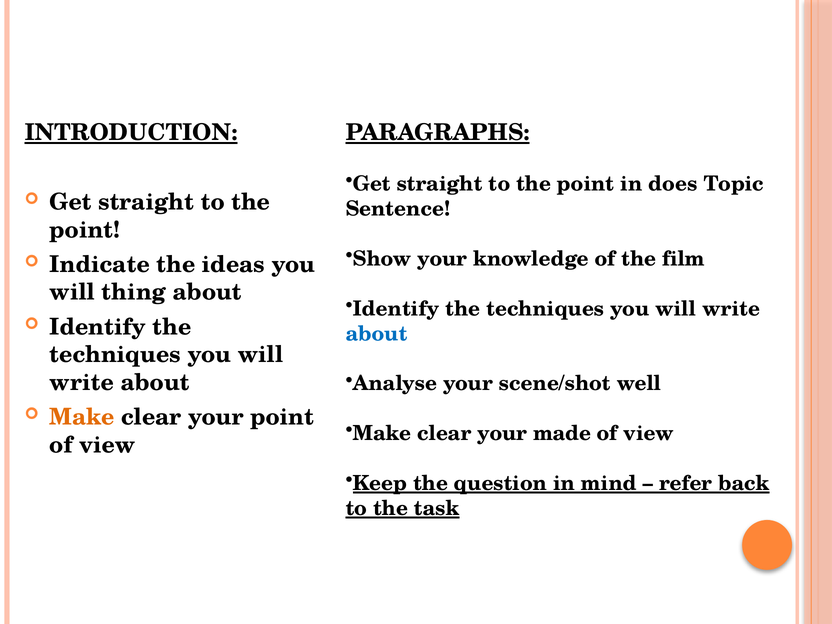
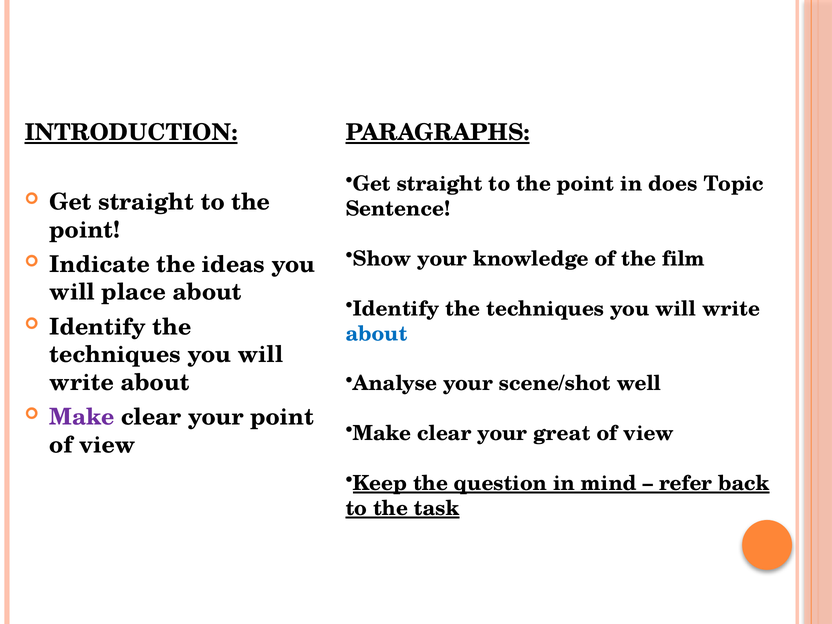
thing: thing -> place (134, 292)
Make colour: orange -> purple (82, 417)
made: made -> great (562, 434)
